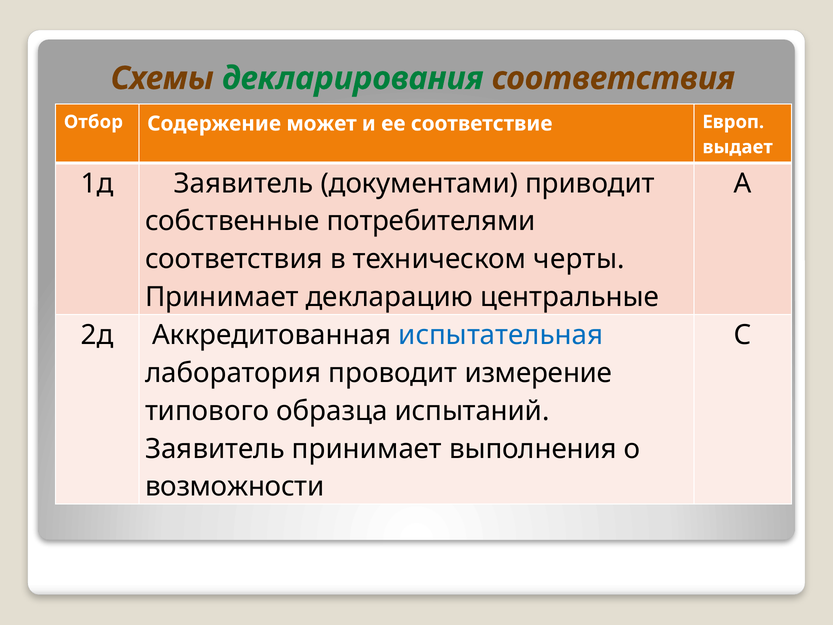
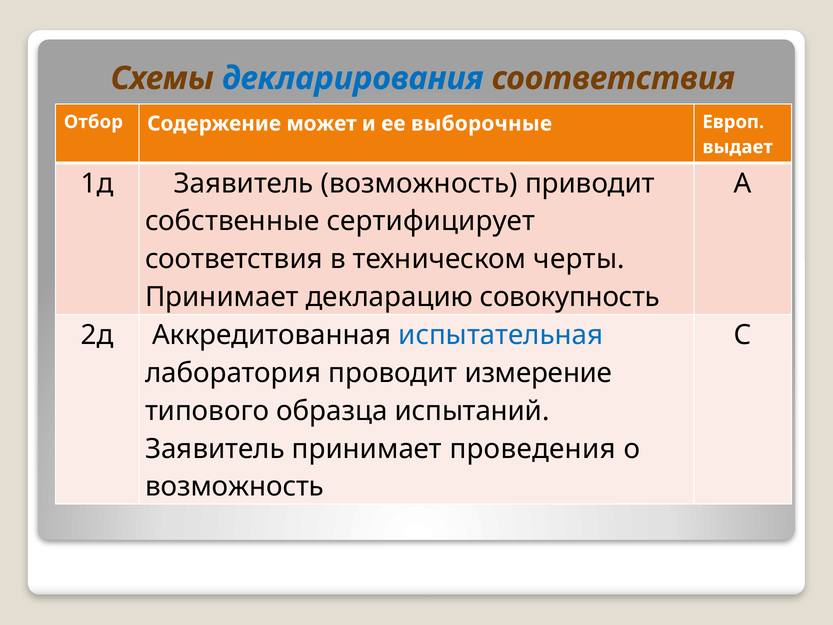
декларирования colour: green -> blue (353, 78)
соответствие: соответствие -> выборочные (482, 124)
Заявитель документами: документами -> возможность (419, 183)
потребителями: потребителями -> сертифицирует (431, 221)
центральные: центральные -> совокупность (570, 297)
выполнения: выполнения -> проведения (533, 449)
возможности: возможности -> возможность (235, 487)
